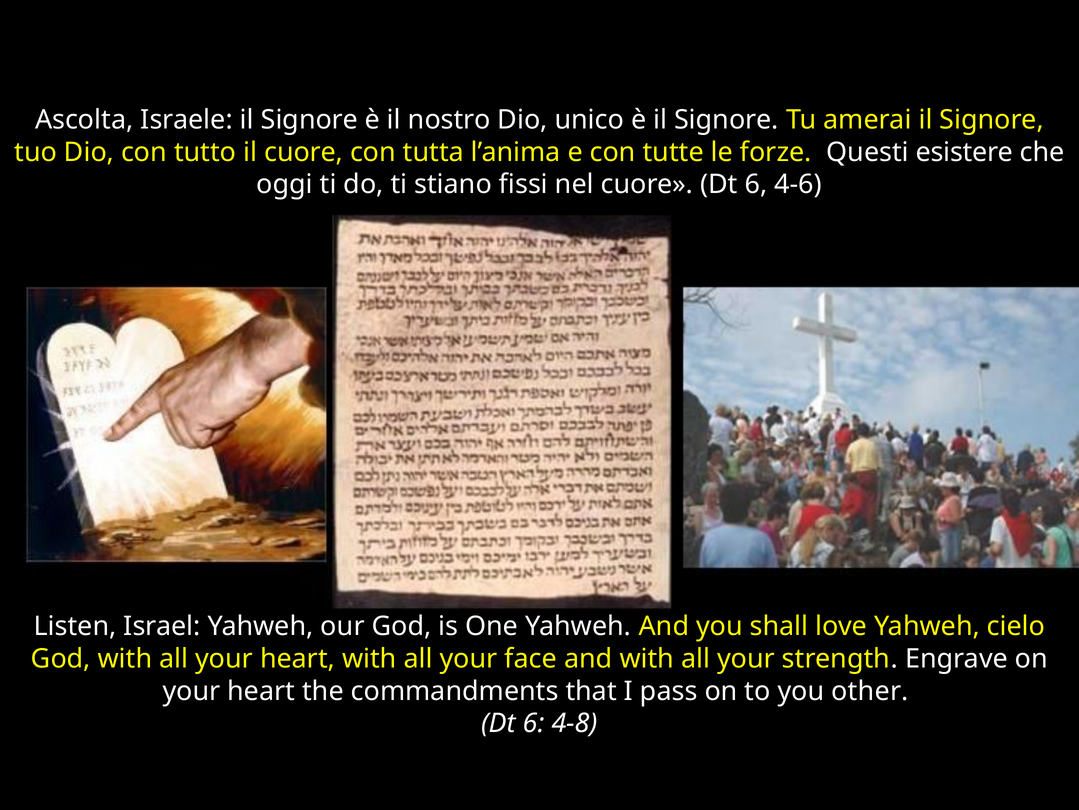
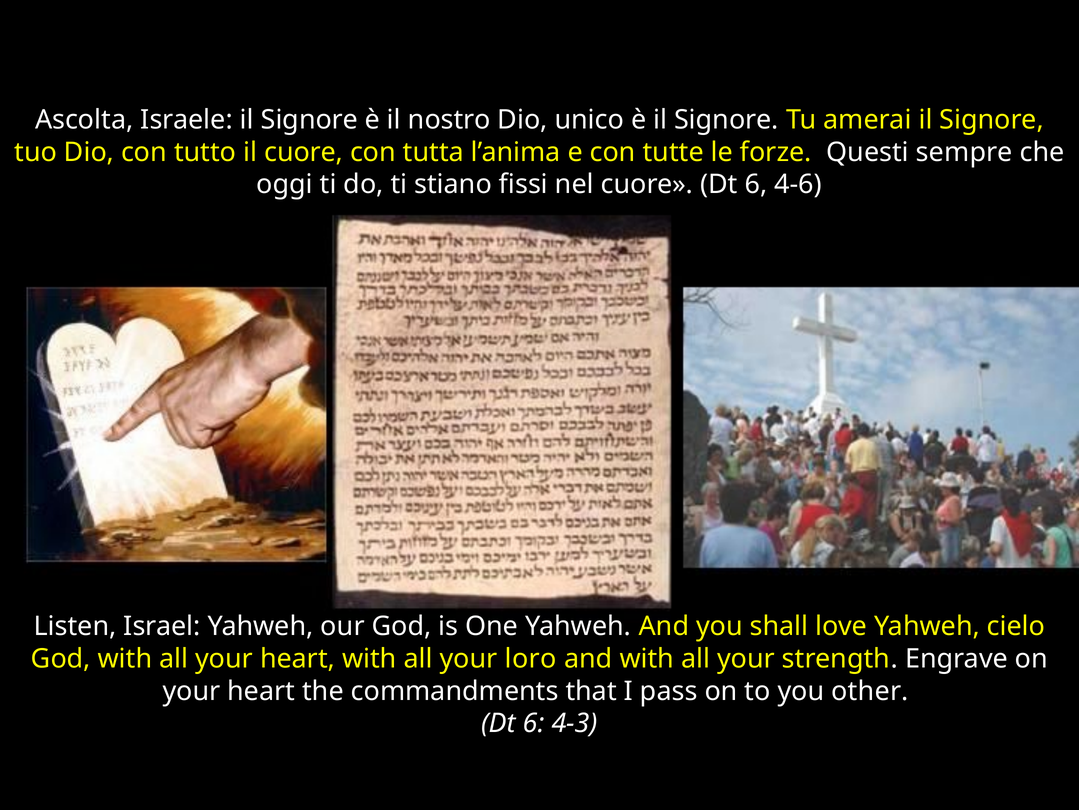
esistere: esistere -> sempre (964, 152)
face: face -> loro (531, 658)
4-8: 4-8 -> 4-3 (575, 723)
